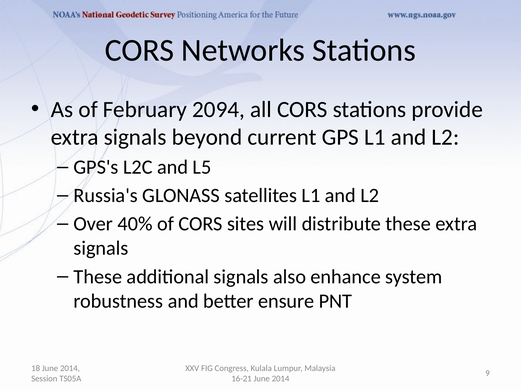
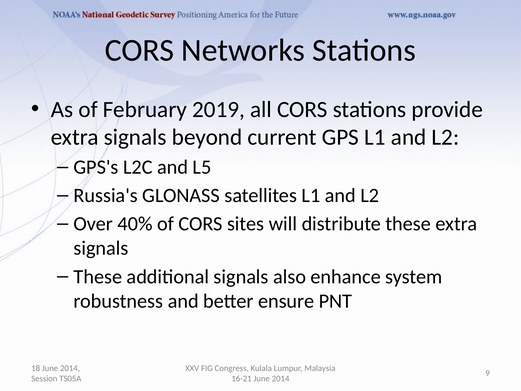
2094: 2094 -> 2019 (219, 109)
